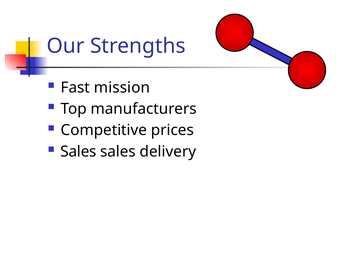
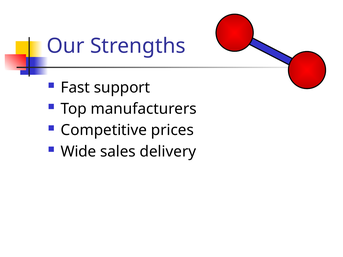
mission: mission -> support (122, 88)
Sales: Sales -> Wide (78, 152)
